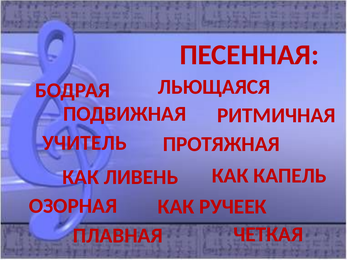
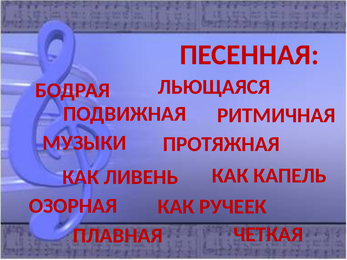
УЧИТЕЛЬ: УЧИТЕЛЬ -> МУЗЫКИ (85, 143)
